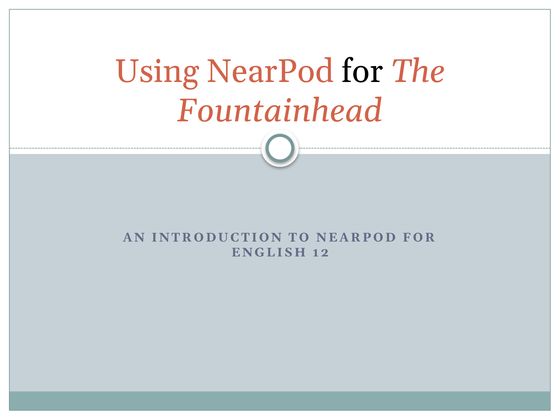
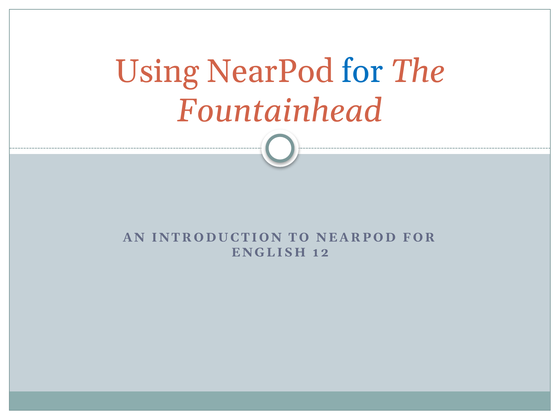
for colour: black -> blue (362, 71)
